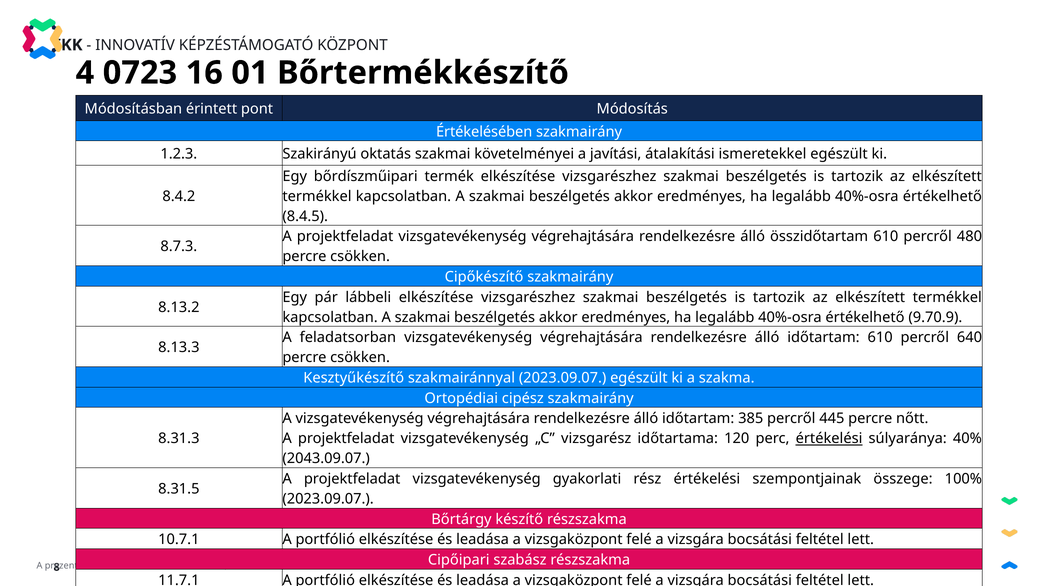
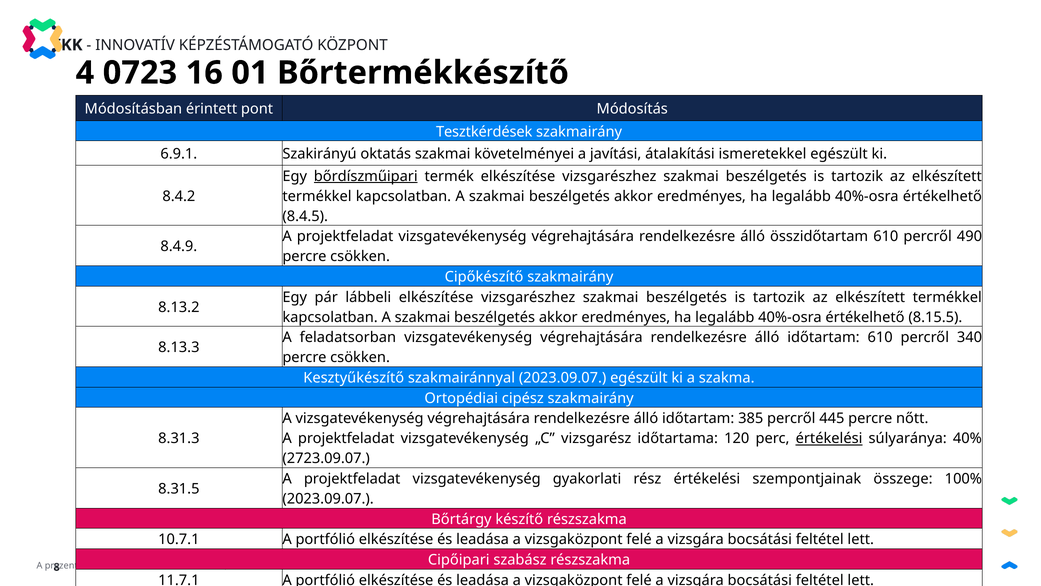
Értékelésében: Értékelésében -> Tesztkérdések (484, 132)
1.2.3: 1.2.3 -> 6.9.1 (179, 154)
bőrdíszműipari underline: none -> present (366, 176)
480: 480 -> 490 (969, 236)
8.7.3: 8.7.3 -> 8.4.9 (179, 246)
9.70.9: 9.70.9 -> 8.15.5 (935, 317)
640: 640 -> 340 (970, 337)
2043.09.07: 2043.09.07 -> 2723.09.07 (326, 458)
